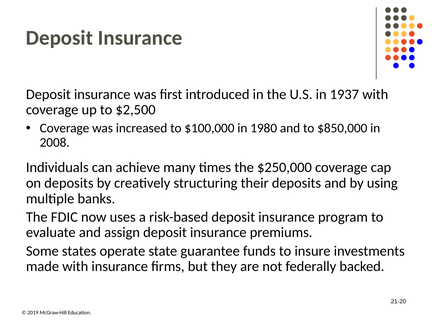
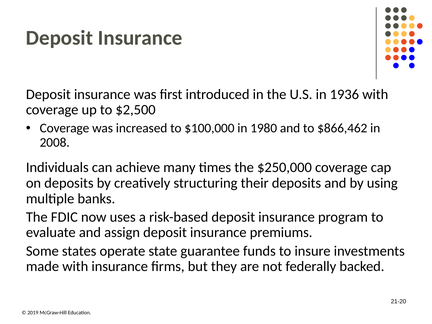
1937: 1937 -> 1936 (344, 94)
$850,000: $850,000 -> $866,462 (342, 128)
